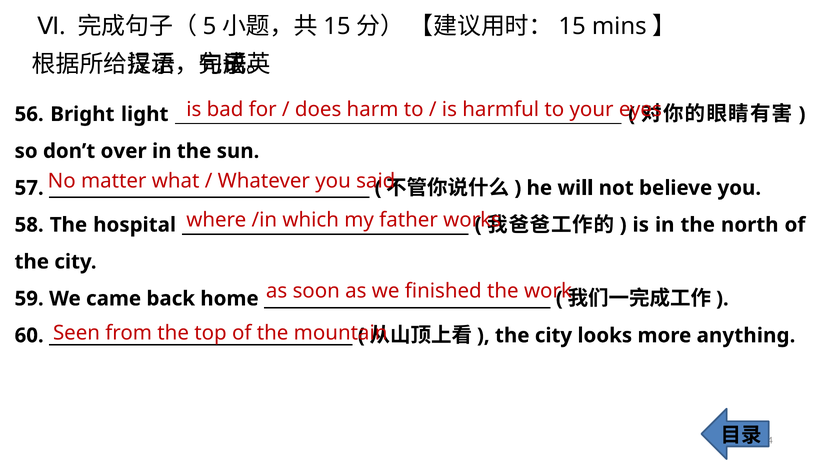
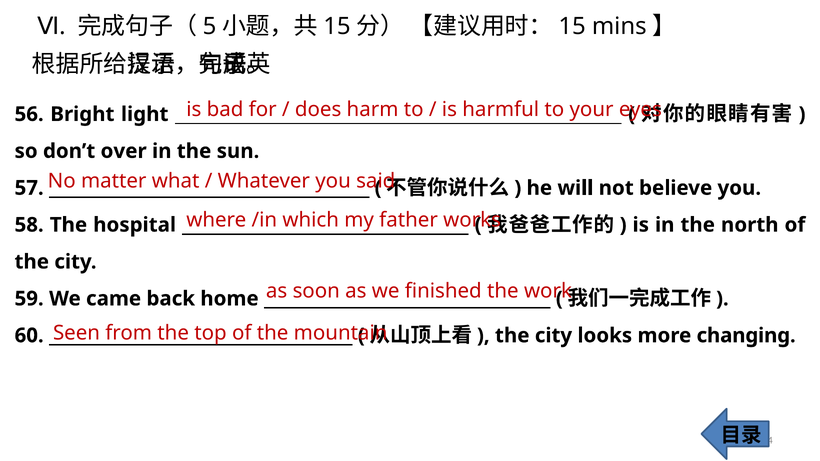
anything: anything -> changing (746, 336)
